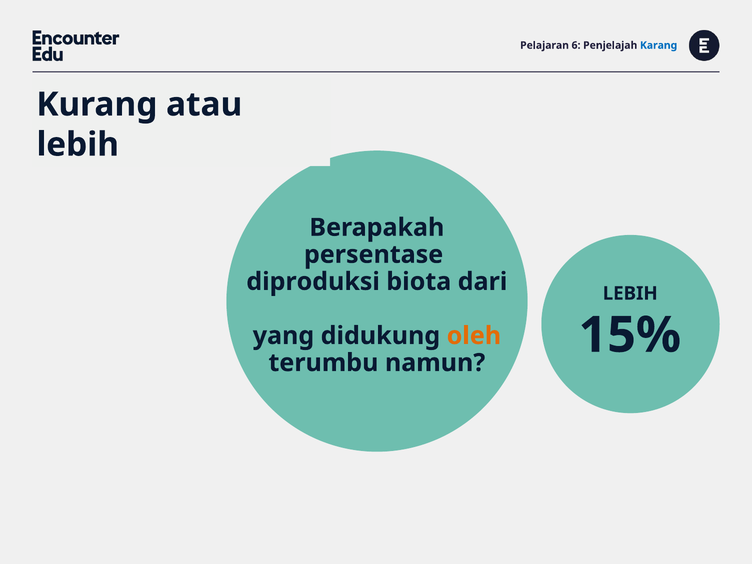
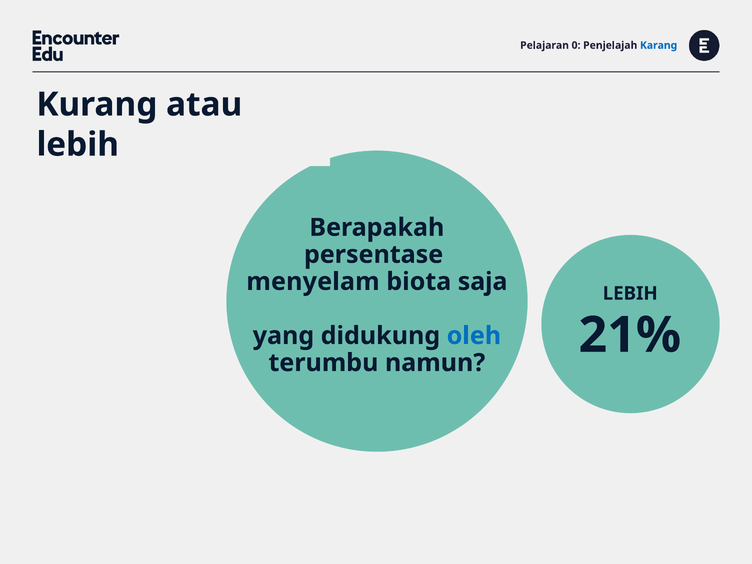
6: 6 -> 0 (576, 45)
diproduksi: diproduksi -> menyelam (313, 282)
dari: dari -> saja (483, 282)
15%: 15% -> 21% (630, 335)
oleh colour: orange -> blue (474, 336)
